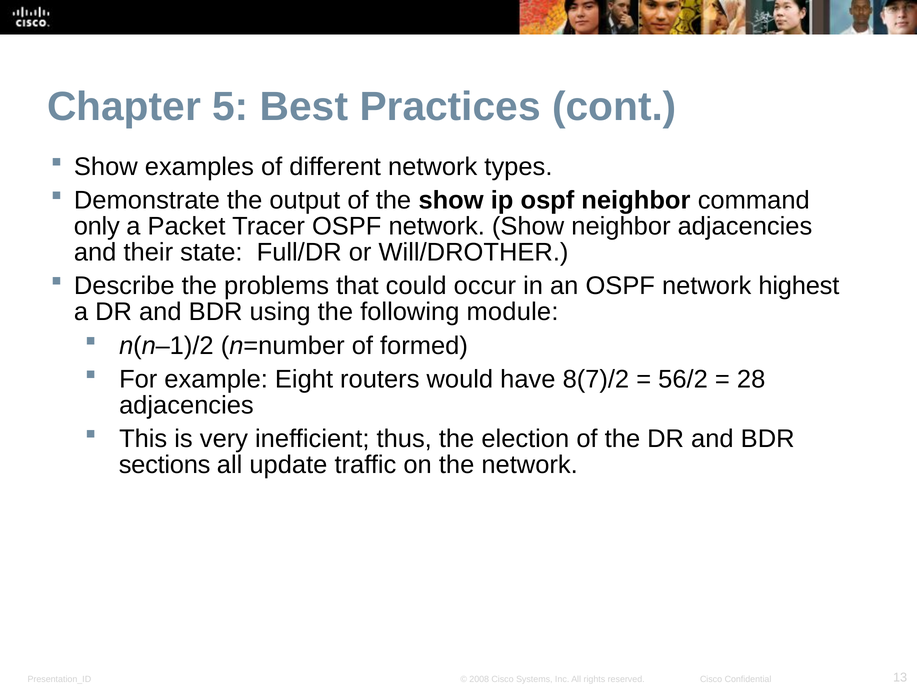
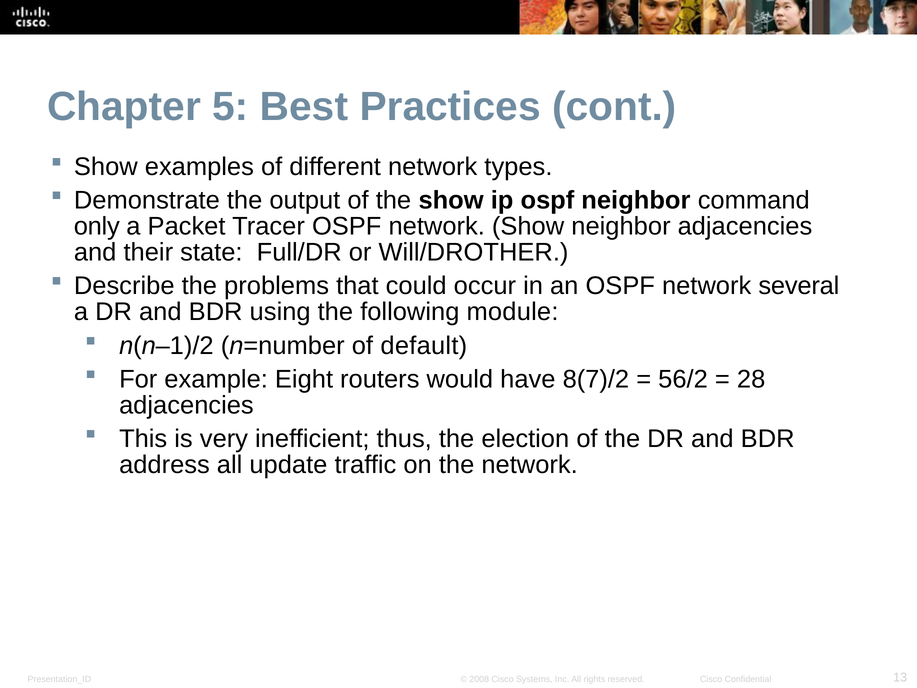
highest: highest -> several (799, 286)
formed: formed -> default (424, 345)
sections: sections -> address (164, 465)
